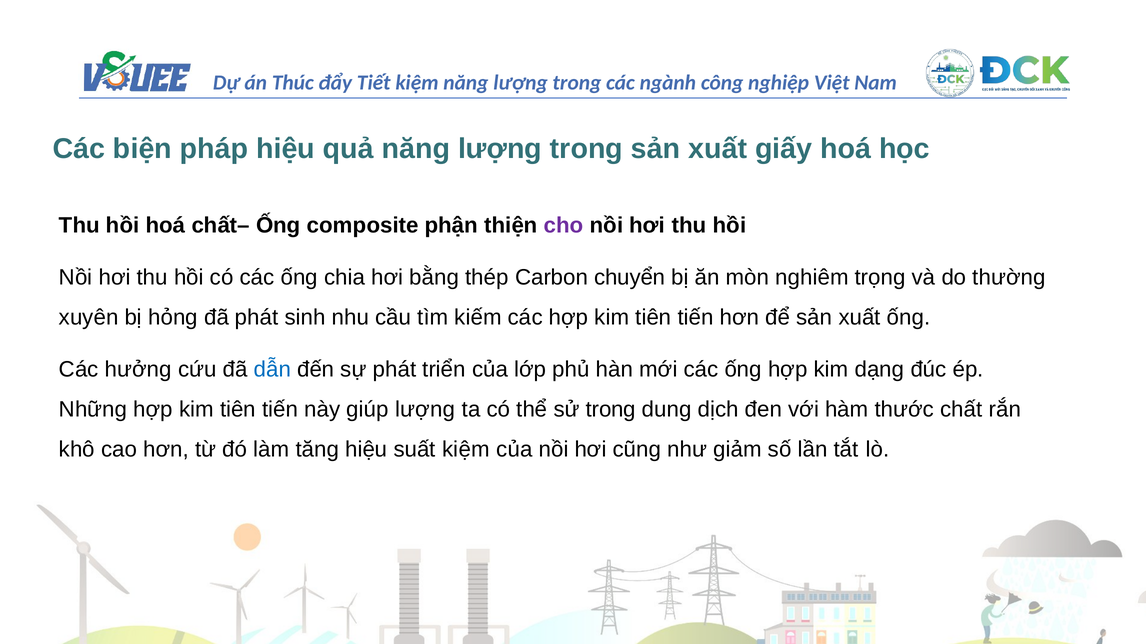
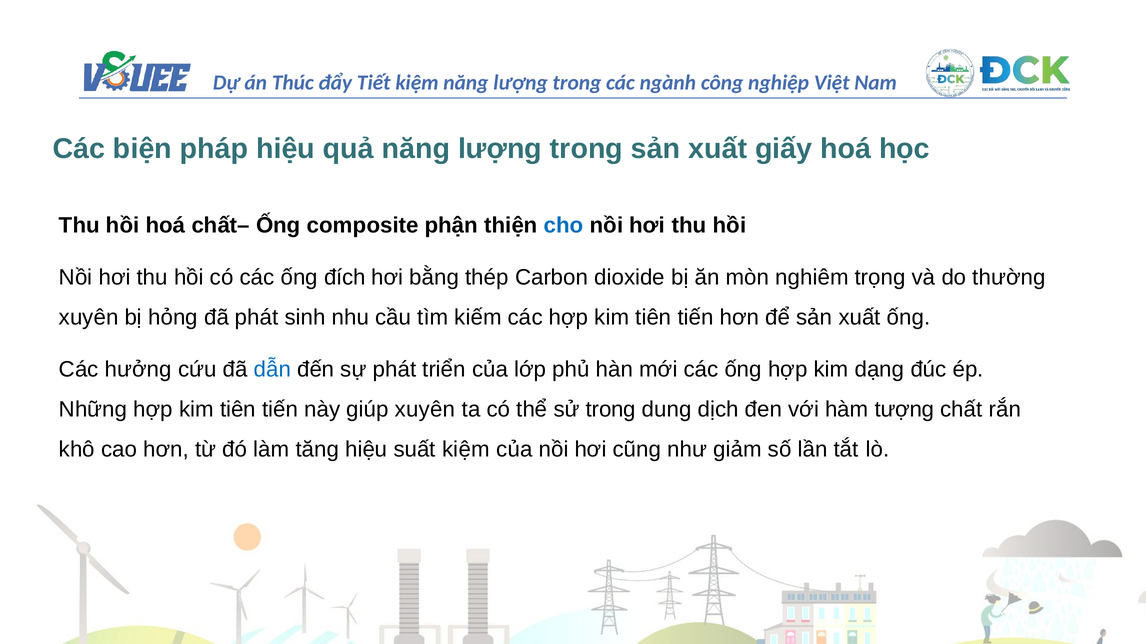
cho colour: purple -> blue (564, 226)
chia: chia -> đích (345, 278)
chuyển: chuyển -> dioxide (630, 278)
giúp lượng: lượng -> xuyên (425, 410)
thước: thước -> tượng (904, 410)
